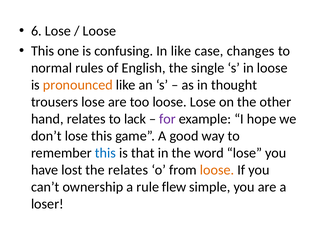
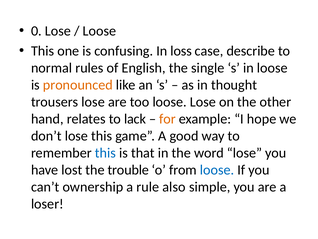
6: 6 -> 0 (36, 31)
In like: like -> loss (181, 51)
changes: changes -> describe (251, 51)
for colour: purple -> orange (167, 119)
the relates: relates -> trouble (128, 170)
loose colour: orange -> blue (217, 170)
flew: flew -> also (174, 187)
